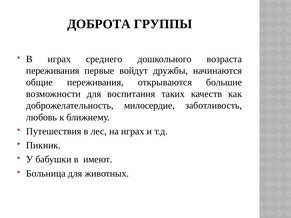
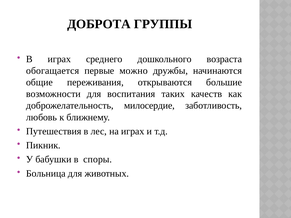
переживания: переживания -> обогащается (53, 71)
войдут: войдут -> можно (134, 71)
имеют: имеют -> споры (98, 160)
